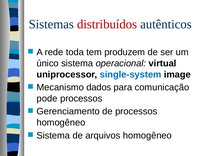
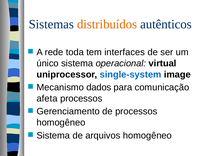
distribuídos colour: red -> orange (107, 24)
produzem: produzem -> interfaces (125, 52)
pode: pode -> afeta (47, 99)
